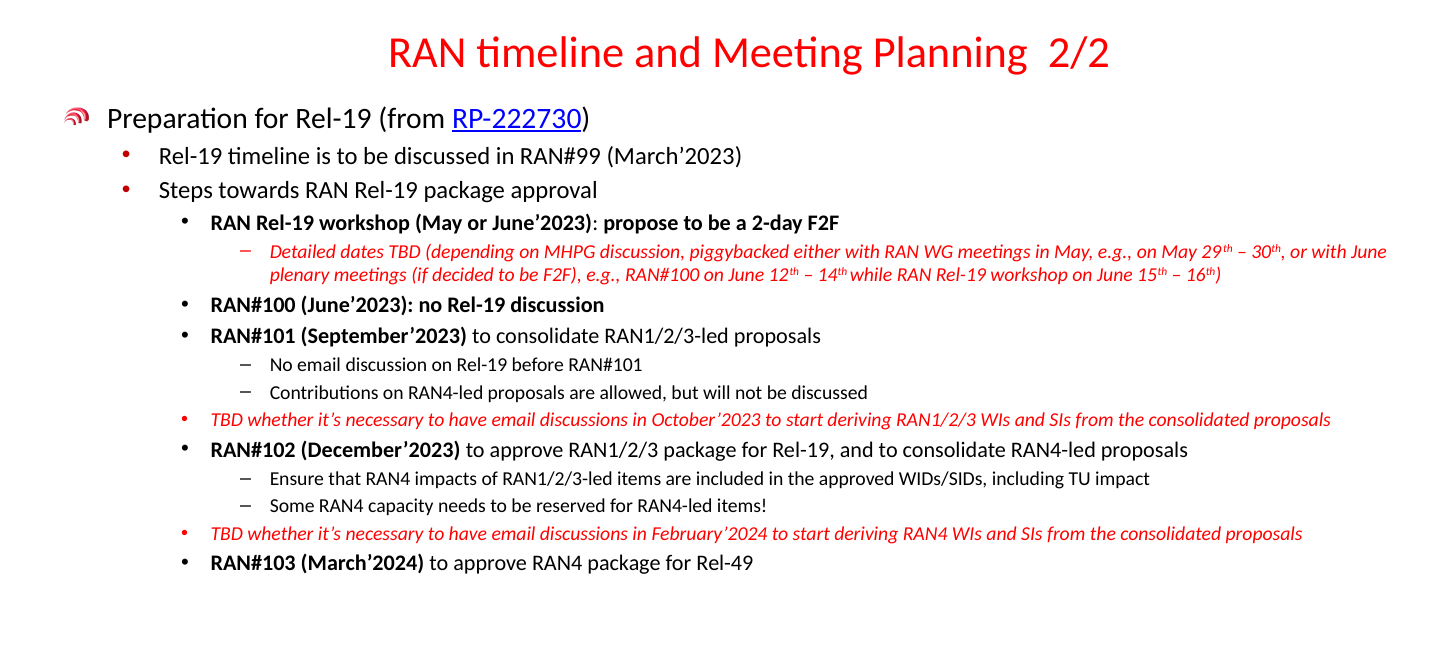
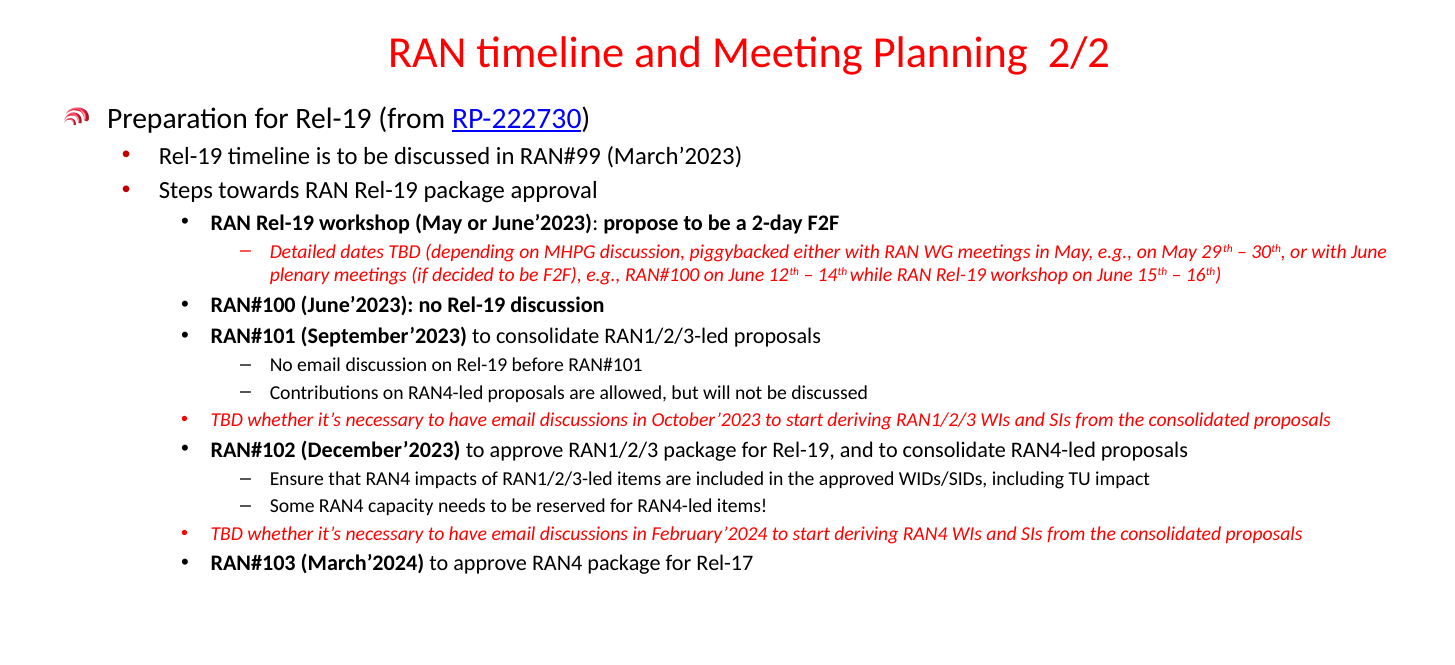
Rel-49: Rel-49 -> Rel-17 (725, 564)
